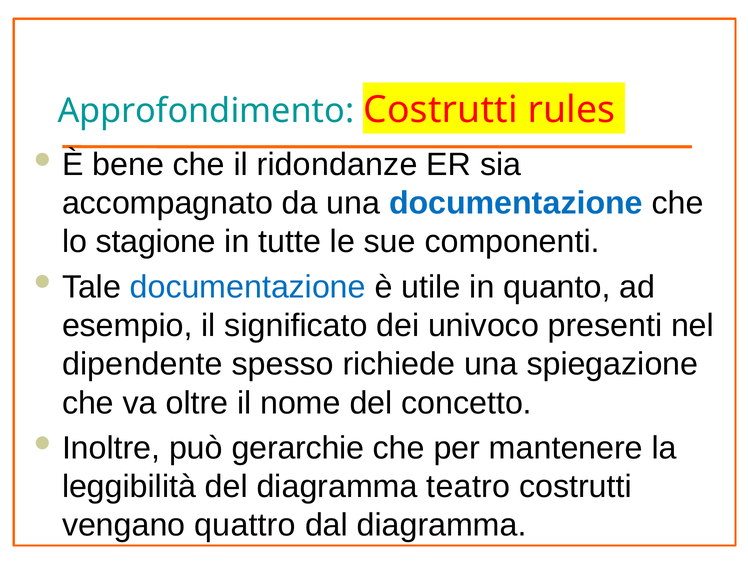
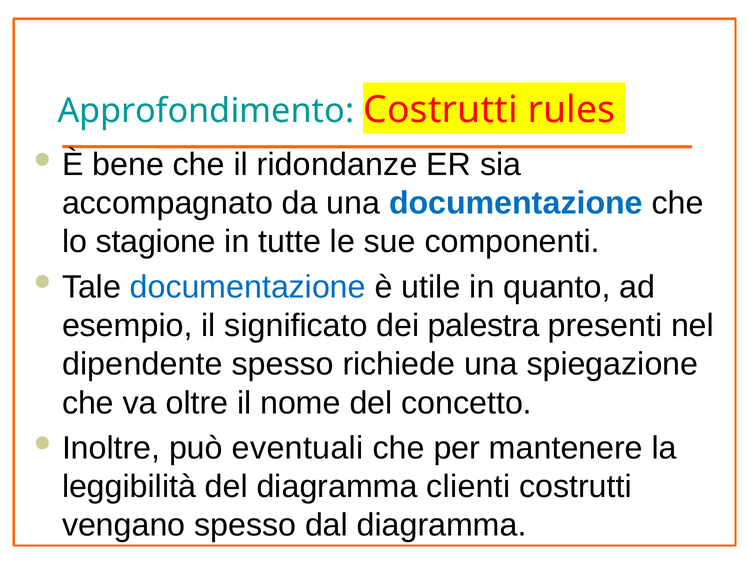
univoco: univoco -> palestra (484, 326)
gerarchie: gerarchie -> eventuali (298, 448)
teatro: teatro -> clienti (468, 487)
vengano quattro: quattro -> spesso (245, 525)
